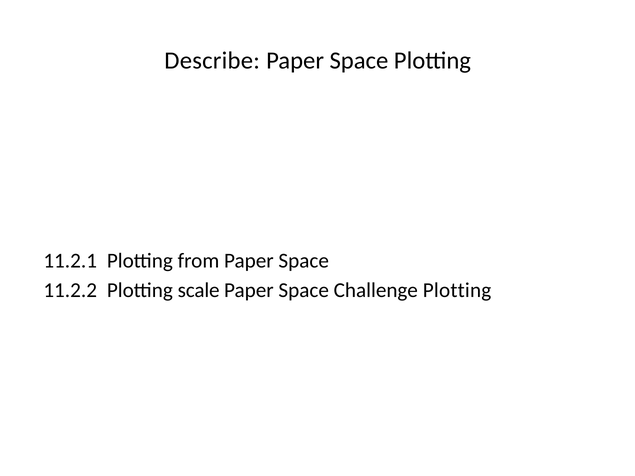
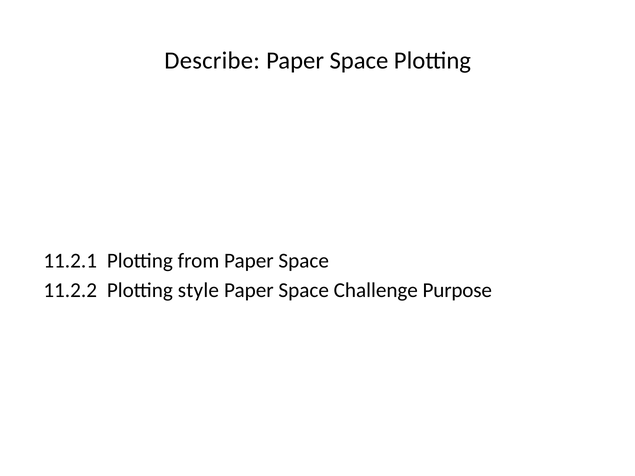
scale: scale -> style (198, 290)
Challenge Plotting: Plotting -> Purpose (457, 290)
